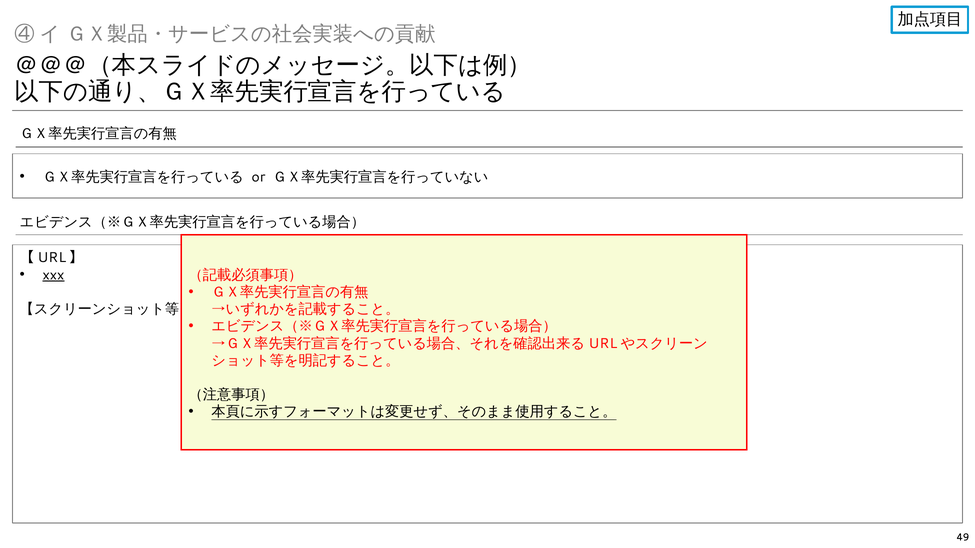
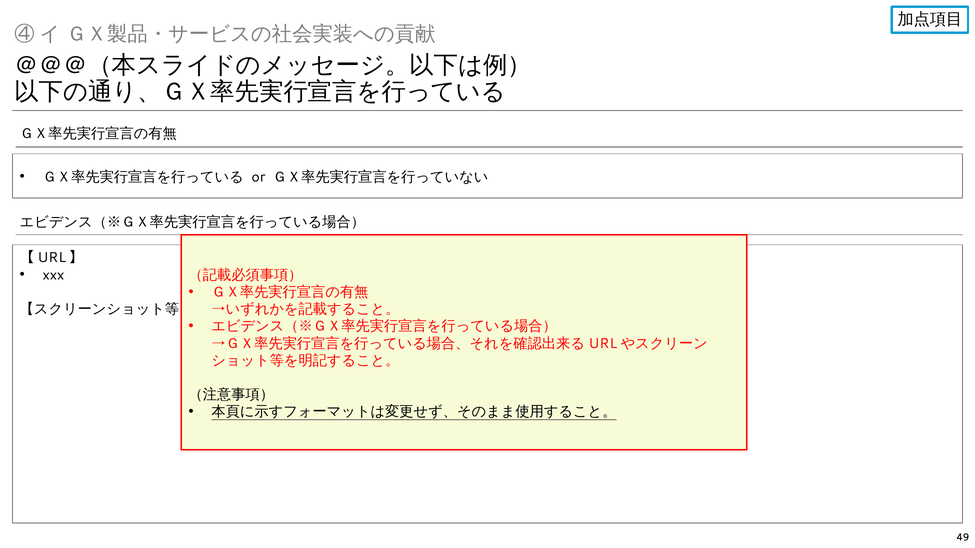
xxx underline: present -> none (53, 275)
